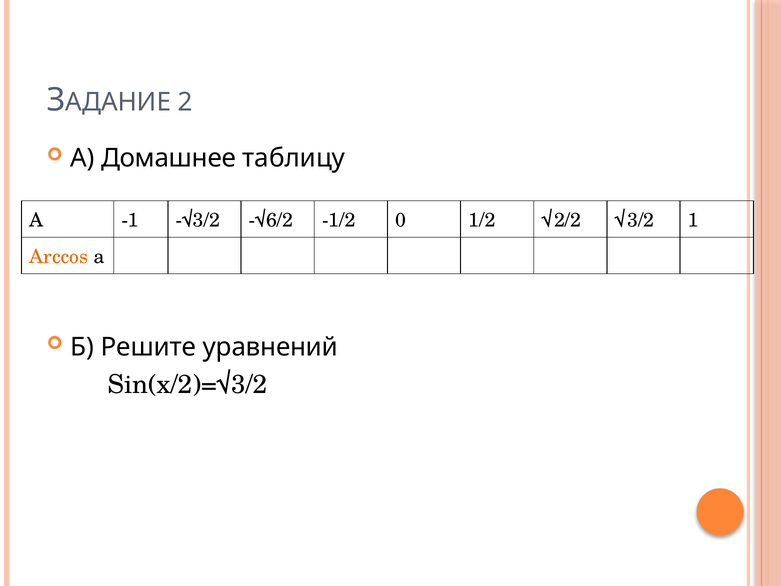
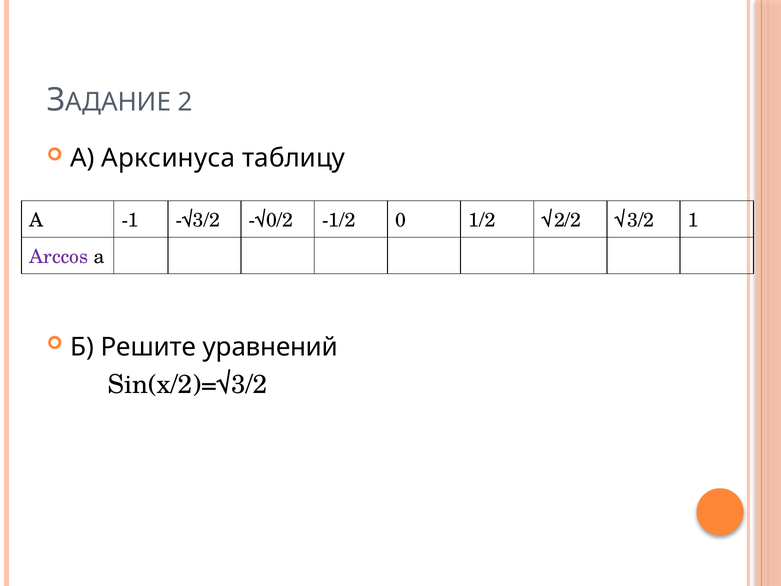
Домашнее: Домашнее -> Арксинуса (168, 158)
-√6/2: -√6/2 -> -√0/2 (271, 220)
Arccos colour: orange -> purple (59, 257)
